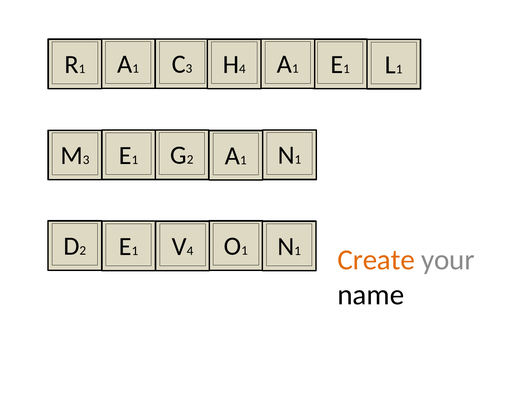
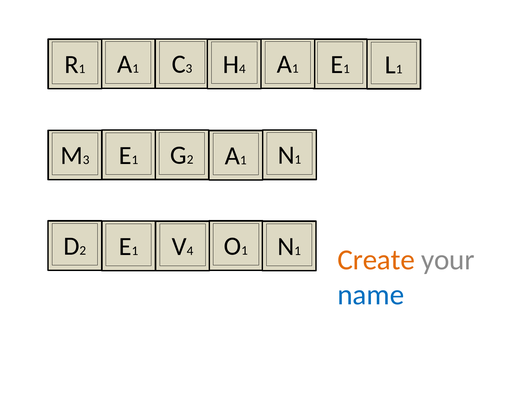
name colour: black -> blue (371, 295)
